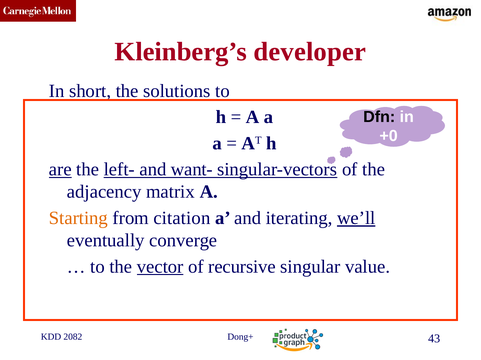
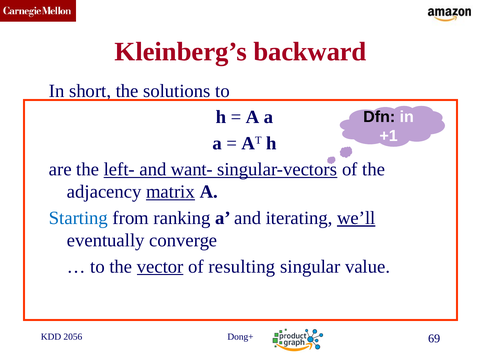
developer: developer -> backward (310, 52)
+0: +0 -> +1 (389, 136)
are underline: present -> none (60, 170)
matrix underline: none -> present (170, 192)
Starting colour: orange -> blue (78, 218)
citation: citation -> ranking (182, 218)
recursive: recursive -> resulting (242, 267)
2082: 2082 -> 2056 (73, 337)
43: 43 -> 69 (434, 339)
